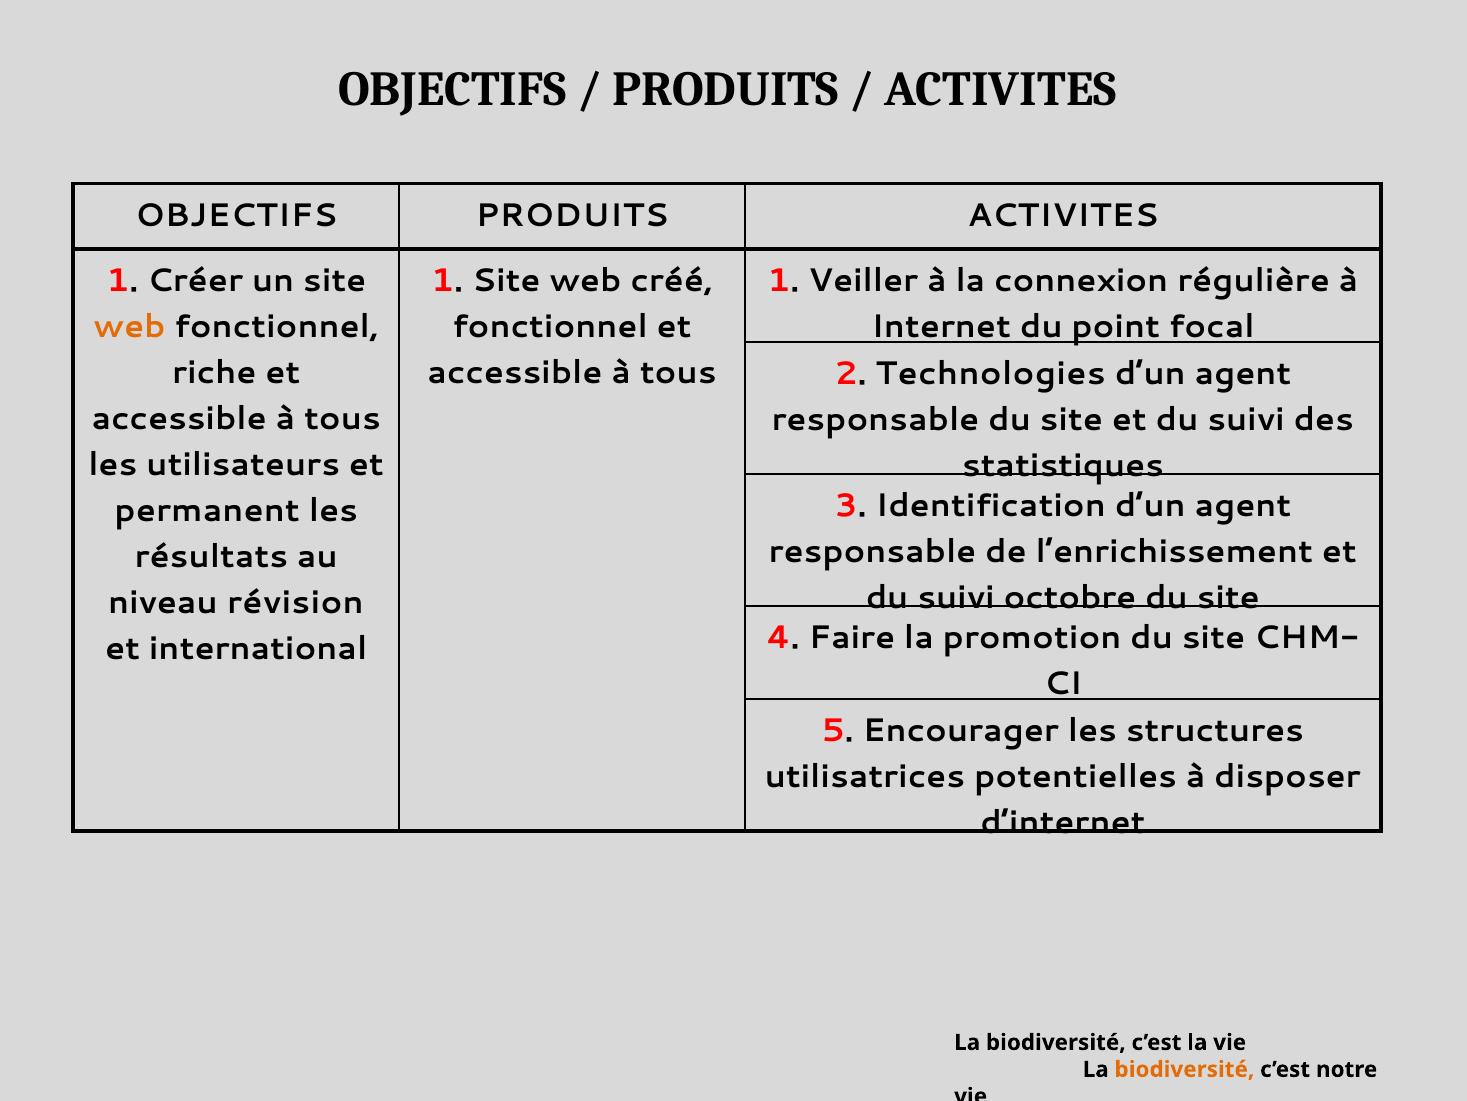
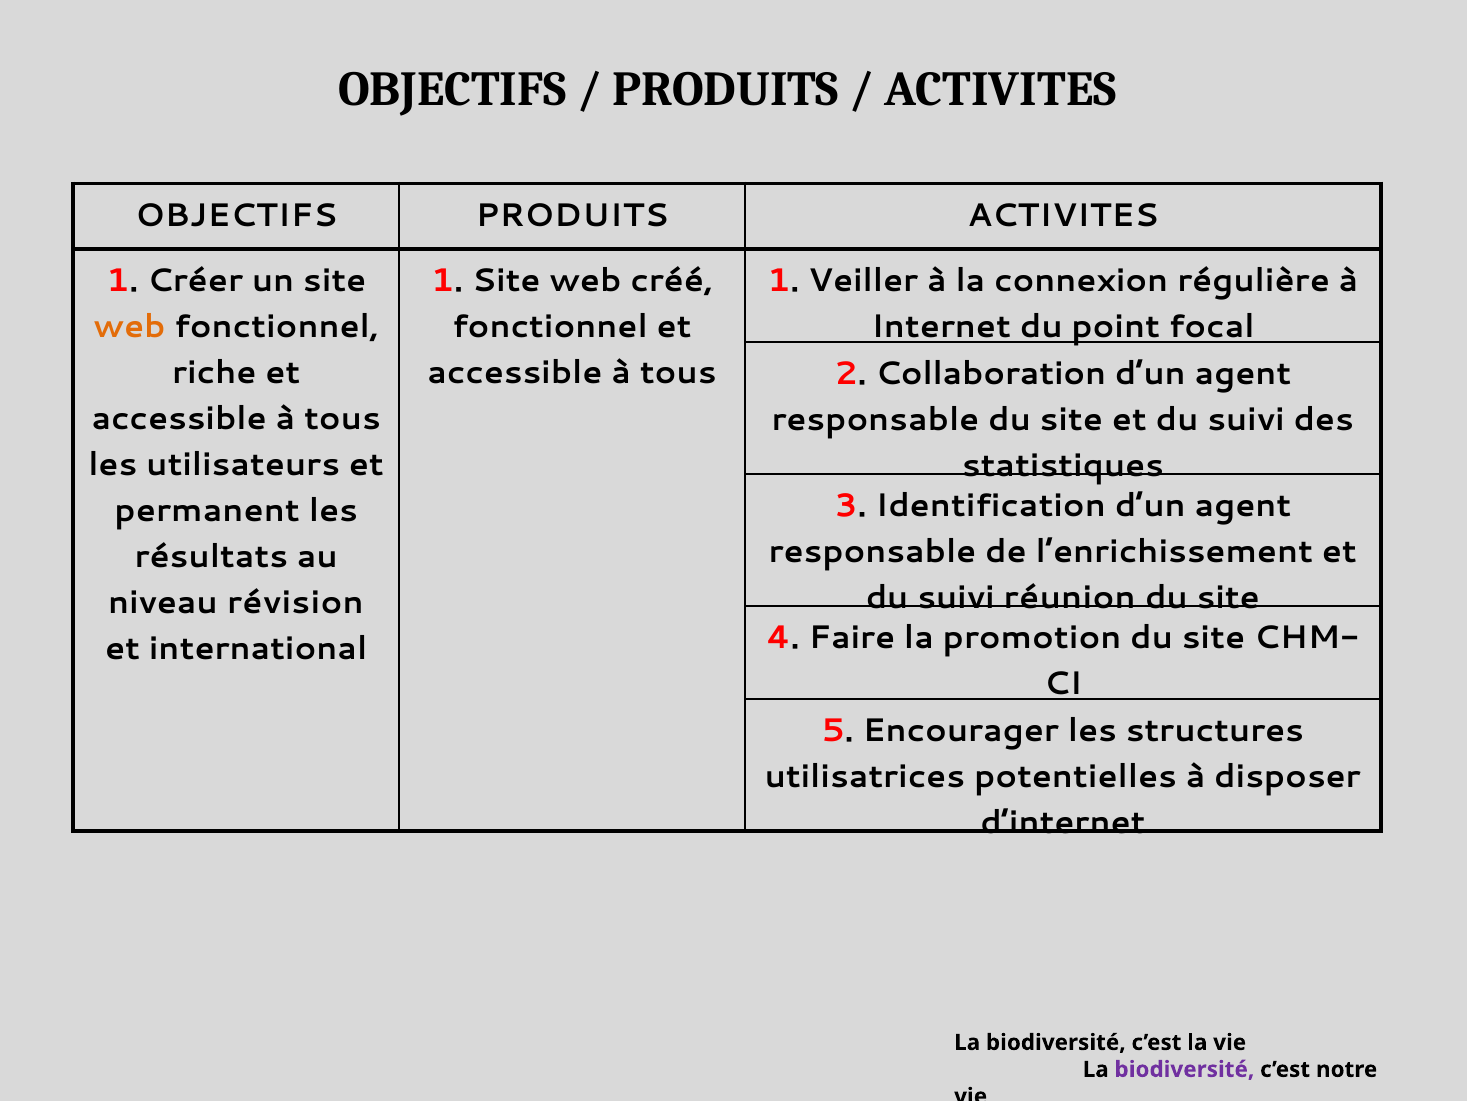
Technologies: Technologies -> Collaboration (991, 374)
octobre: octobre -> réunion (1070, 597)
biodiversité colour: orange -> purple (1184, 1069)
